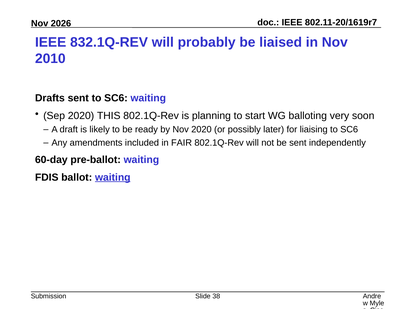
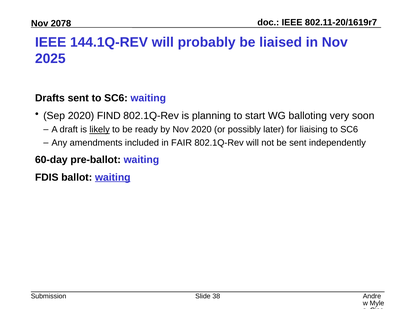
2026: 2026 -> 2078 (61, 23)
832.1Q-REV: 832.1Q-REV -> 144.1Q-REV (109, 42)
2010: 2010 -> 2025 (50, 59)
THIS: THIS -> FIND (109, 116)
likely underline: none -> present (100, 130)
